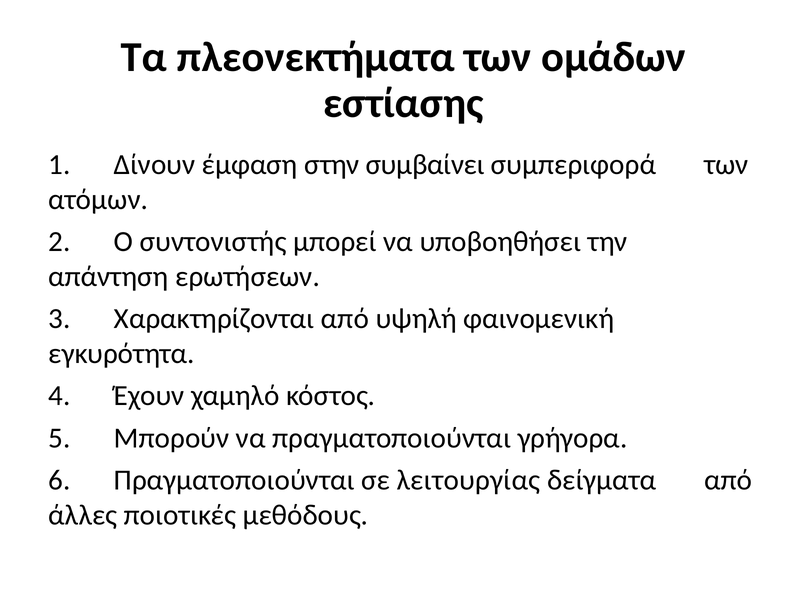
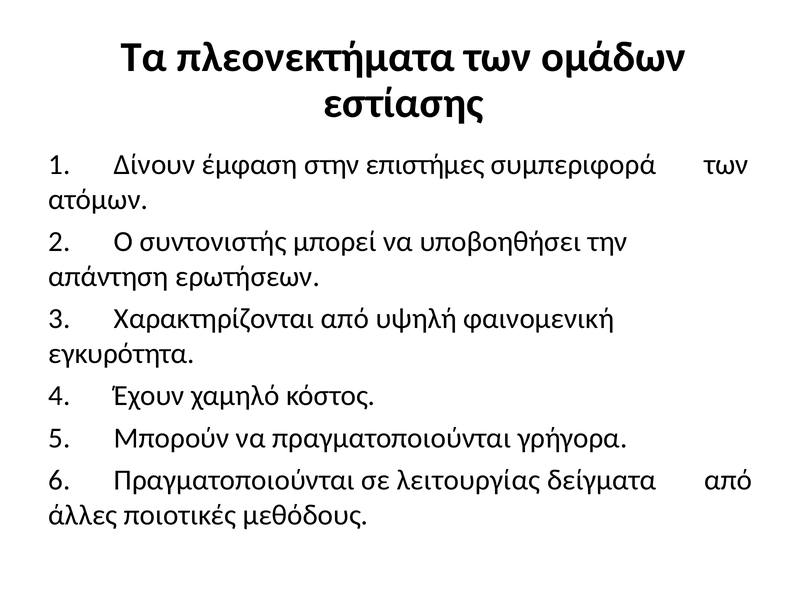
συμβαίνει: συμβαίνει -> επιστήμες (425, 165)
